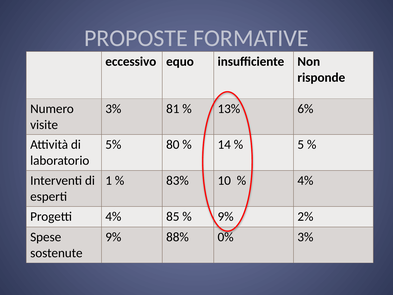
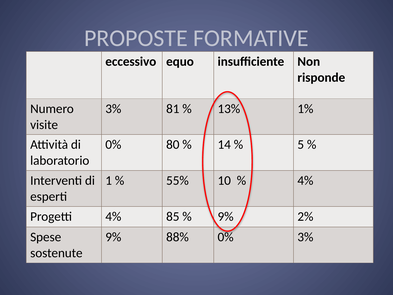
6%: 6% -> 1% (305, 109)
5%: 5% -> 0% (113, 145)
83%: 83% -> 55% (177, 180)
